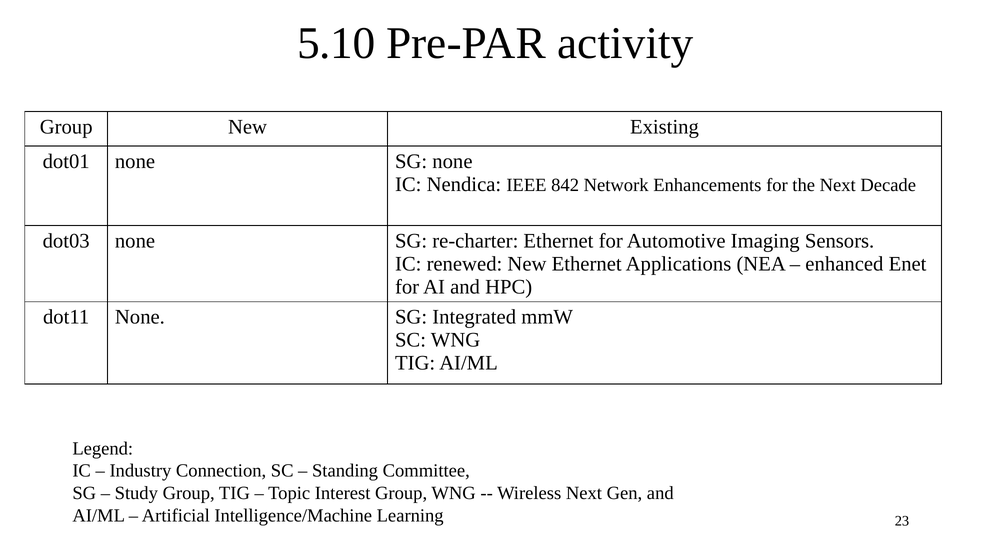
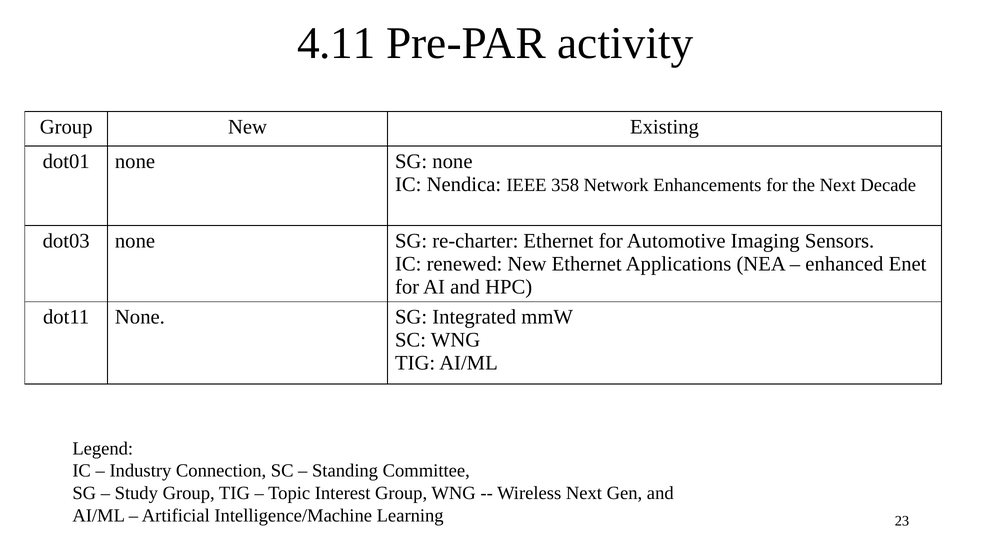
5.10: 5.10 -> 4.11 (336, 43)
842: 842 -> 358 (565, 185)
